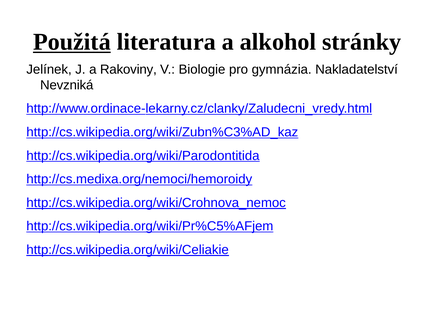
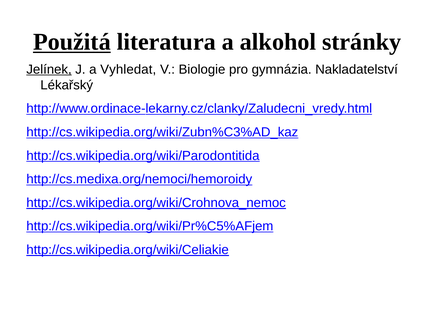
Jelínek underline: none -> present (49, 69)
Rakoviny: Rakoviny -> Vyhledat (128, 69)
Nevzniká: Nevzniká -> Lékařský (67, 85)
